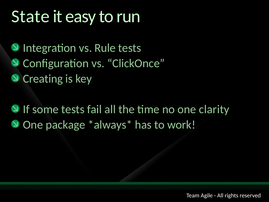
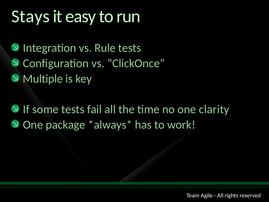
State: State -> Stays (30, 16)
Creating: Creating -> Multiple (43, 79)
